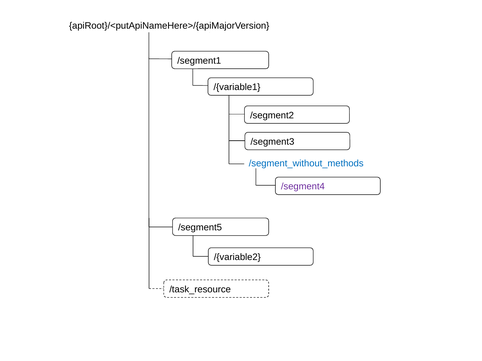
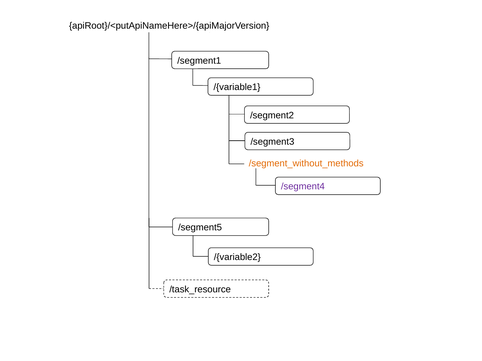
/segment_without_methods colour: blue -> orange (306, 164)
